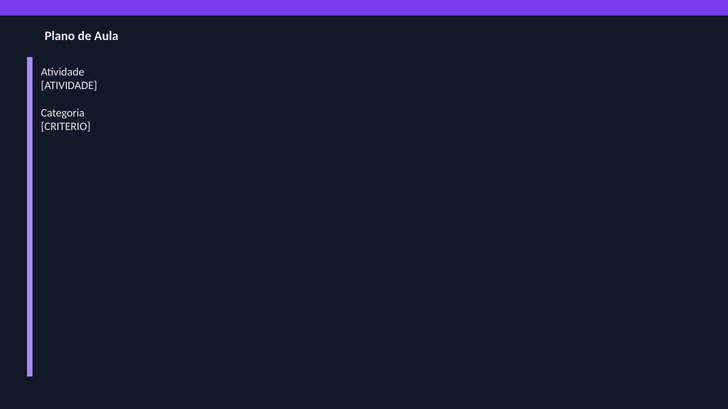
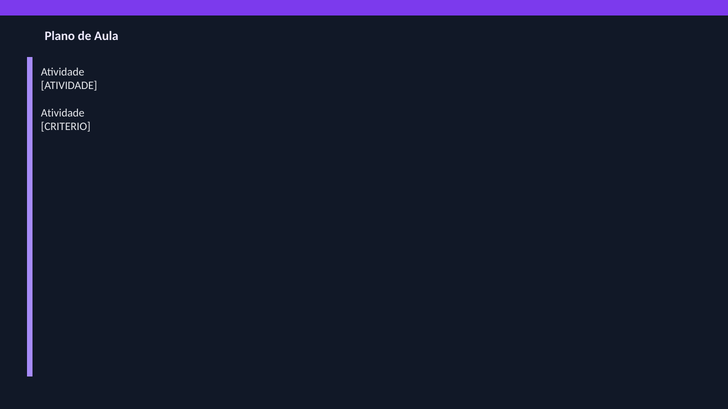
Categoria: Categoria -> Atividade (63, 113)
